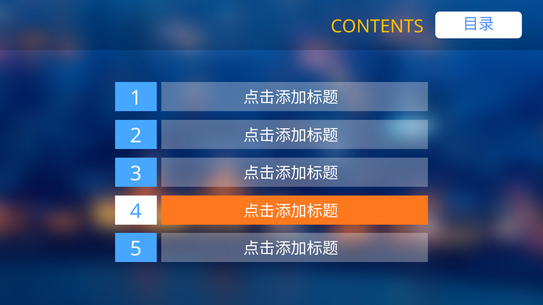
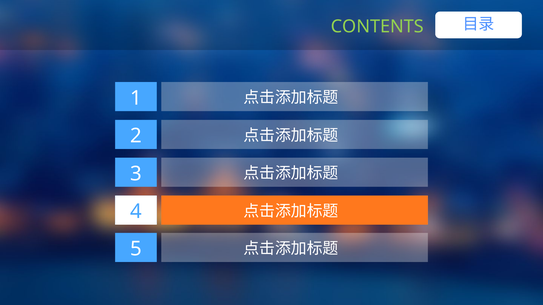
CONTENTS colour: yellow -> light green (377, 26)
